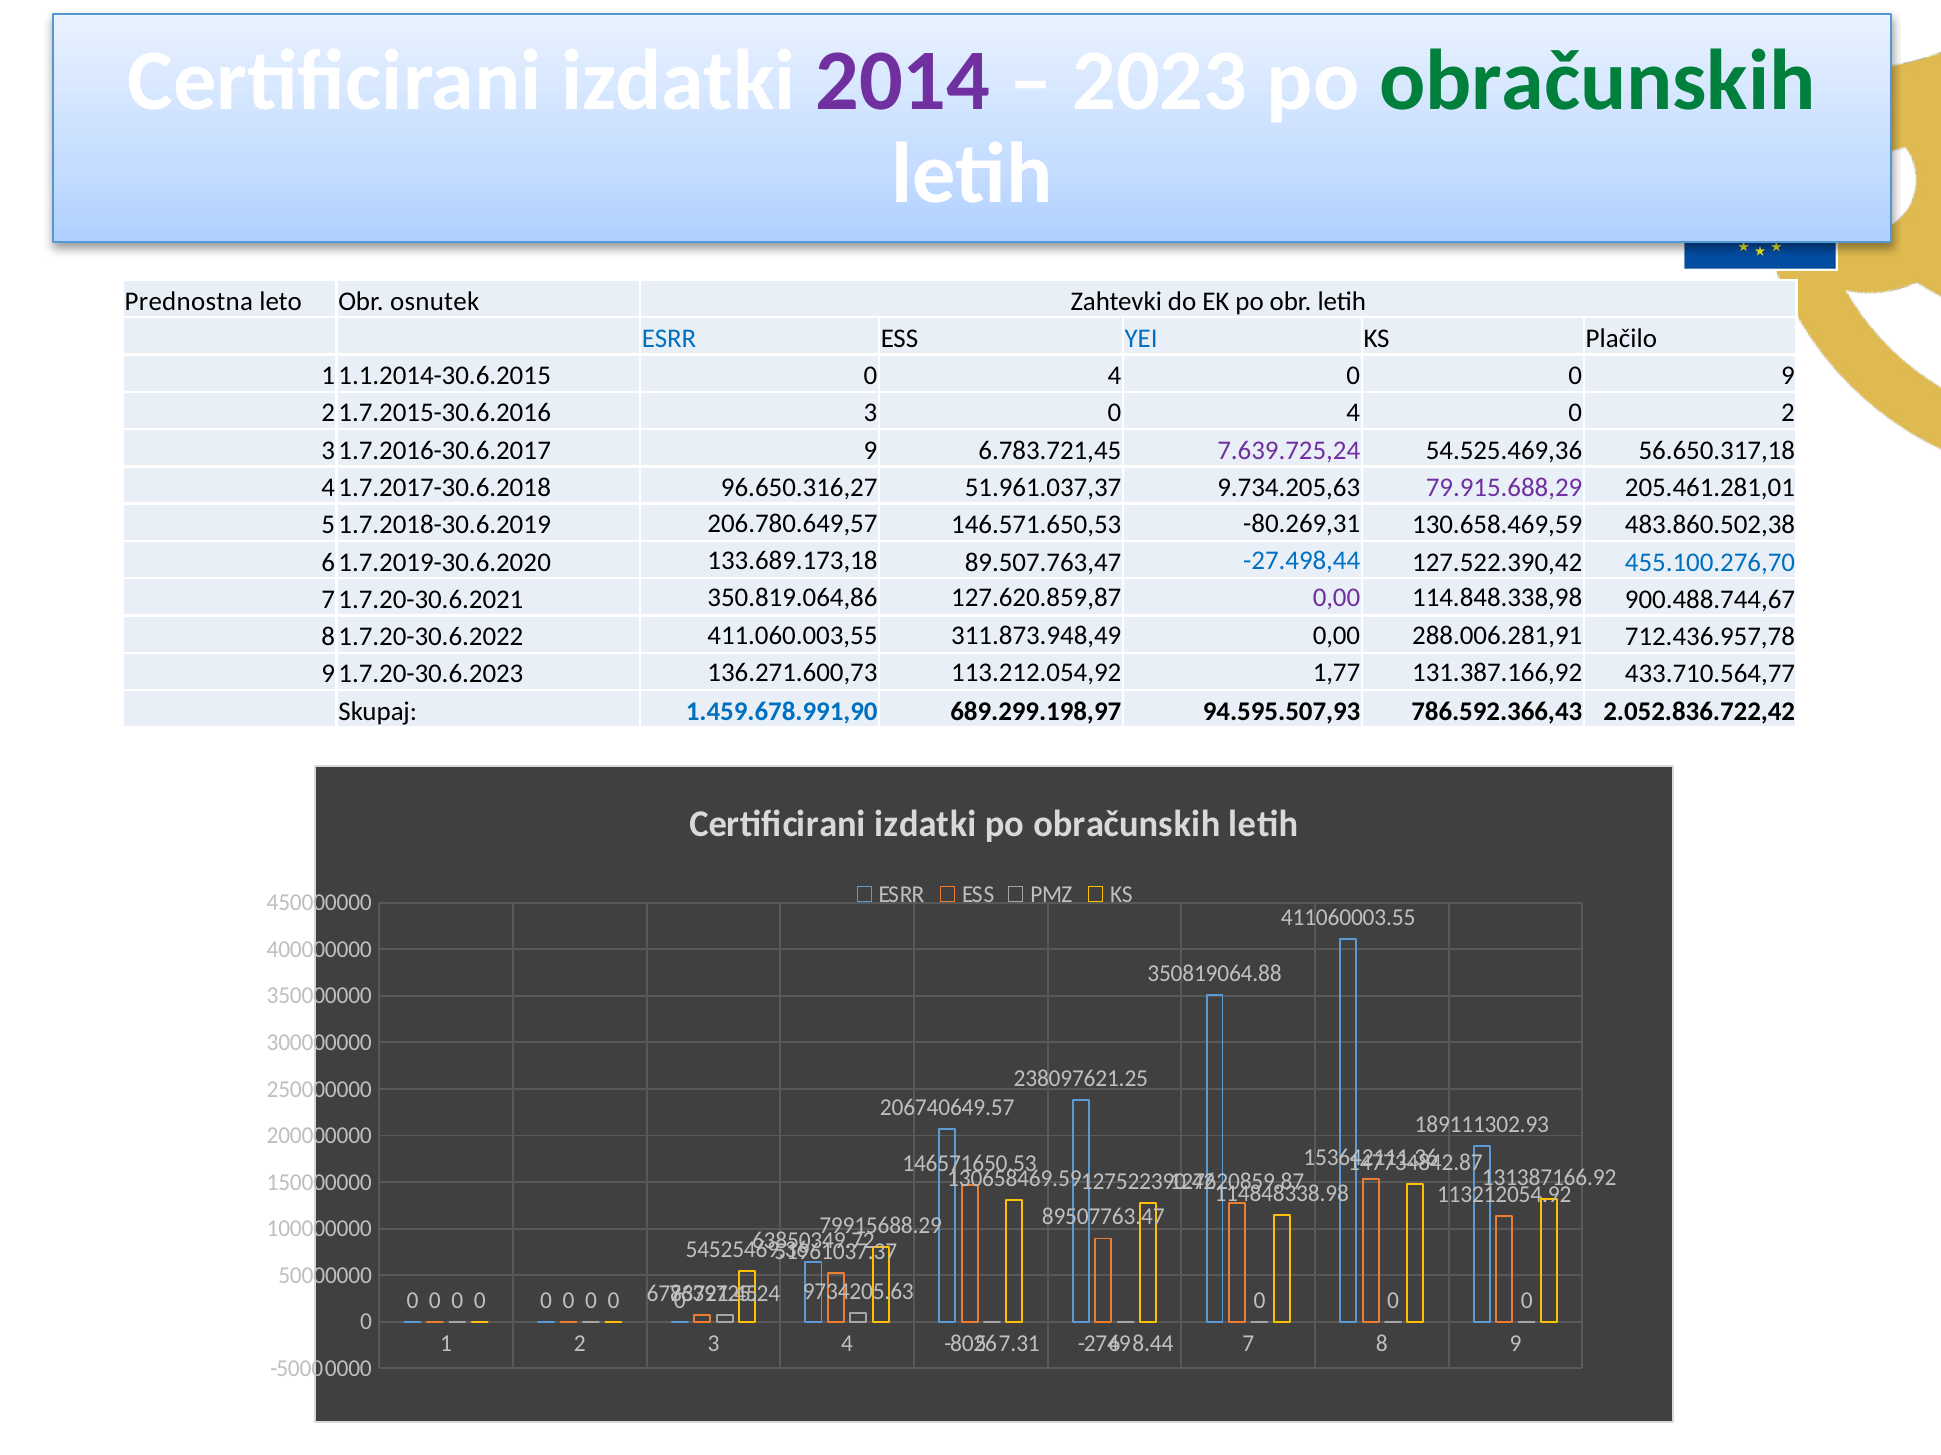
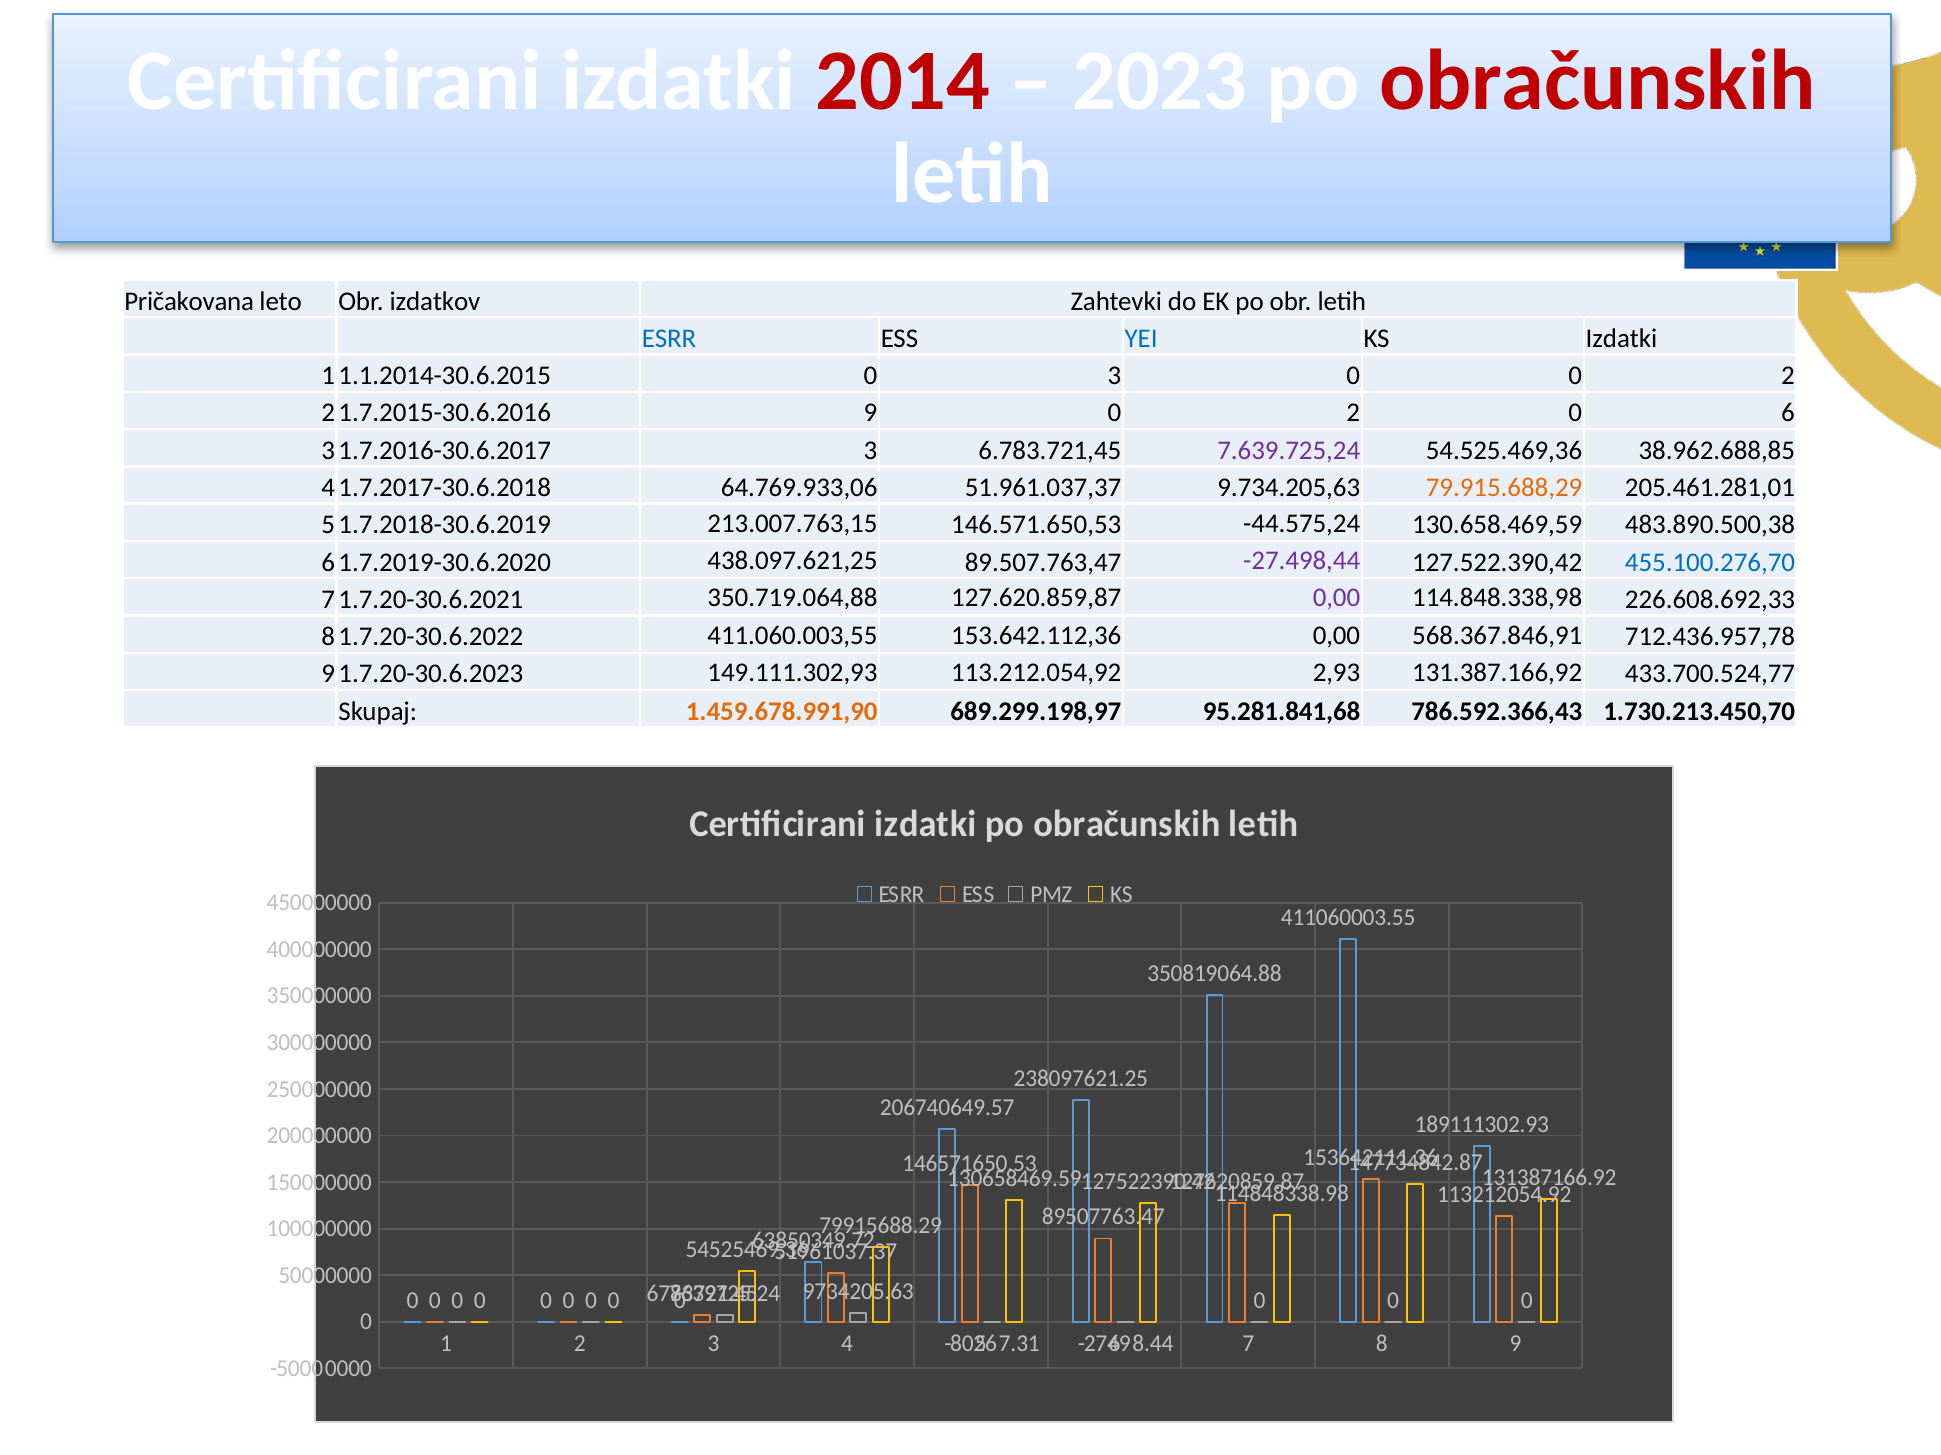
2014 colour: purple -> red (903, 81)
obračunskih colour: green -> red (1597, 81)
Prednostna: Prednostna -> Pričakovana (189, 301)
osnutek: osnutek -> izdatkov (435, 301)
KS Plačilo: Plačilo -> Izdatki (1621, 339)
4: 4 -> 3 (1114, 376)
0 0 9: 9 -> 2 (1788, 376)
3: 3 -> 9 (870, 413)
4: 4 -> 2 (1353, 413)
0 2: 2 -> 6 (1788, 413)
9: 9 -> 3 (870, 451)
56.650.317,18: 56.650.317,18 -> 38.962.688,85 (1717, 451)
96.650.316,27: 96.650.316,27 -> 64.769.933,06 (799, 488)
79.915.688,29 colour: purple -> orange (1504, 488)
206.780.649,57: 206.780.649,57 -> 213.007.763,15 (792, 524)
-80.269,31: -80.269,31 -> -44.575,24 (1302, 524)
483.860.502,38: 483.860.502,38 -> 483.890.500,38 (1710, 525)
133.689.173,18: 133.689.173,18 -> 438.097.621,25 (792, 561)
-27.498,44 colour: blue -> purple (1302, 561)
350.819.064,86: 350.819.064,86 -> 350.719.064,88 (792, 598)
900.488.744,67: 900.488.744,67 -> 226.608.692,33 (1710, 600)
311.873.948,49: 311.873.948,49 -> 153.642.112,36 (1036, 636)
288.006.281,91: 288.006.281,91 -> 568.367.846,91 (1497, 636)
136.271.600,73: 136.271.600,73 -> 149.111.302,93 (792, 673)
1,77: 1,77 -> 2,93 (1336, 673)
433.710.564,77: 433.710.564,77 -> 433.700.524,77 (1710, 674)
1.459.678.991,90 colour: blue -> orange (782, 712)
94.595.507,93: 94.595.507,93 -> 95.281.841,68 (1282, 712)
2.052.836.722,42: 2.052.836.722,42 -> 1.730.213.450,70 (1699, 712)
